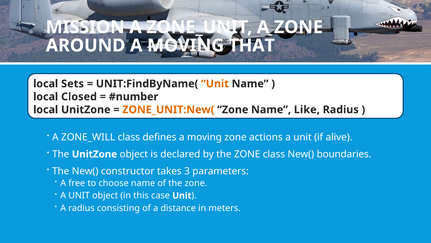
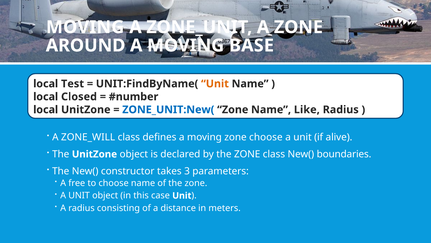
MISSION: MISSION -> MOVING (85, 27)
THAT: THAT -> BASE (251, 45)
Sets: Sets -> Test (73, 84)
ZONE_UNIT:New( colour: orange -> blue (168, 109)
zone actions: actions -> choose (266, 137)
